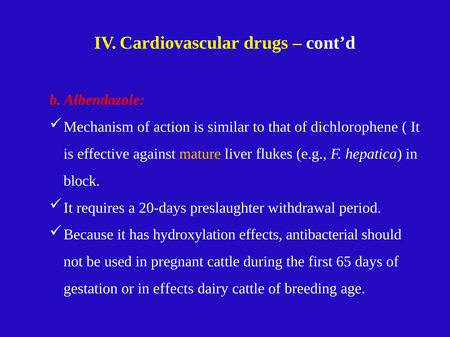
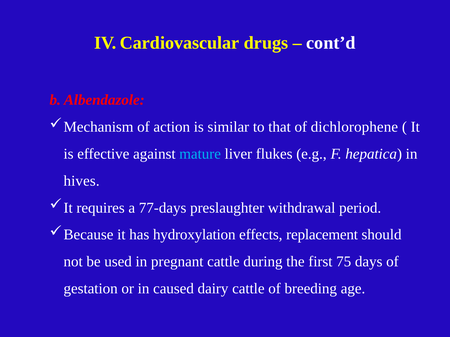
mature colour: yellow -> light blue (200, 154)
block: block -> hives (82, 181)
20-days: 20-days -> 77-days (163, 208)
antibacterial: antibacterial -> replacement (322, 235)
65: 65 -> 75 (344, 262)
in effects: effects -> caused (174, 289)
